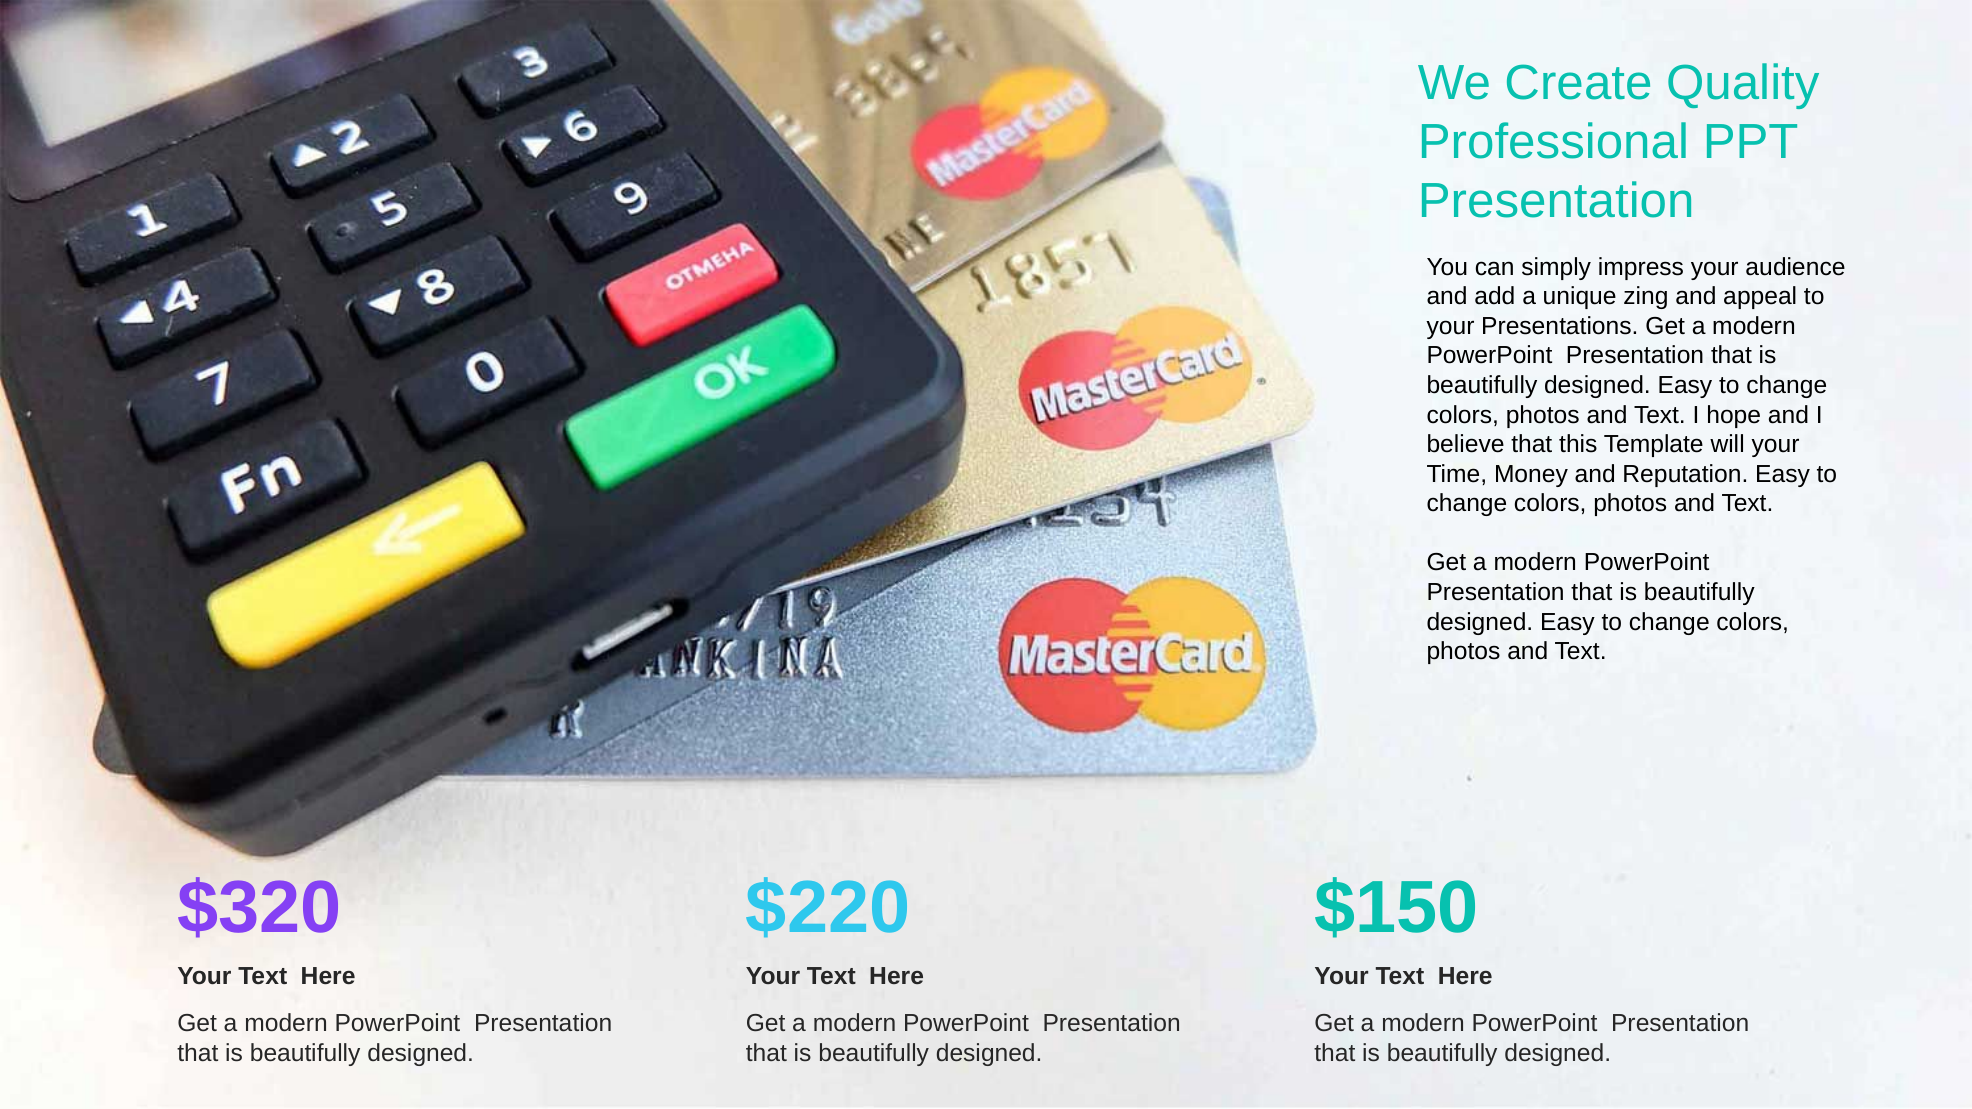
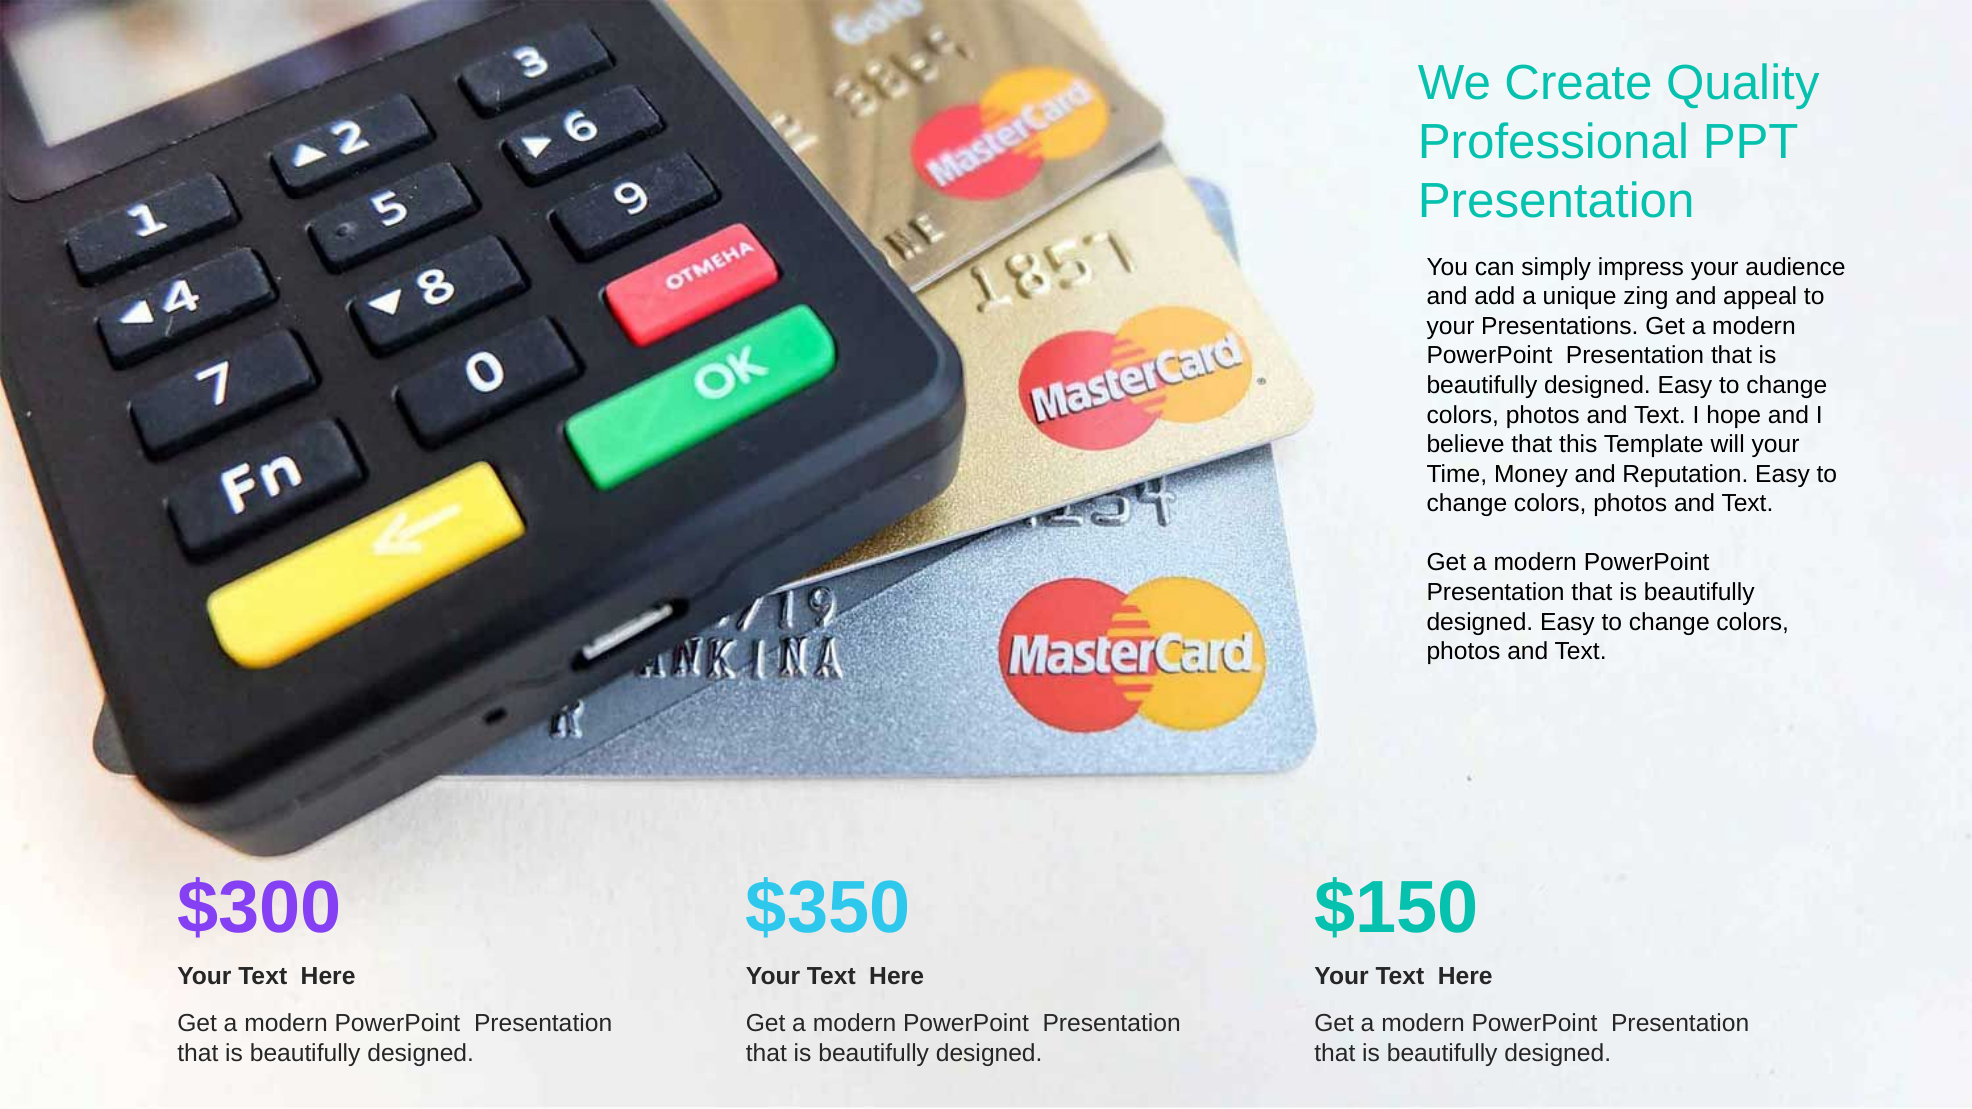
$320: $320 -> $300 (260, 909)
$220: $220 -> $350 (828, 909)
